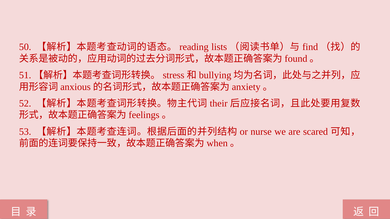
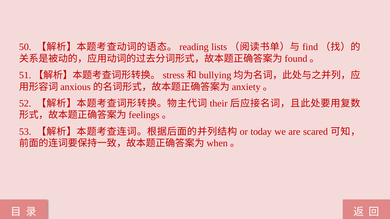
nurse: nurse -> today (261, 132)
